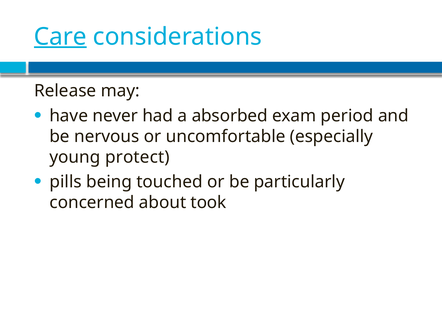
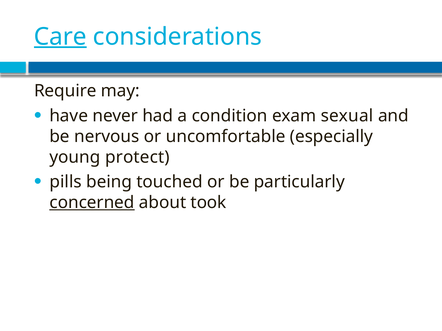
Release: Release -> Require (65, 91)
absorbed: absorbed -> condition (230, 116)
period: period -> sexual (347, 116)
concerned underline: none -> present (92, 203)
